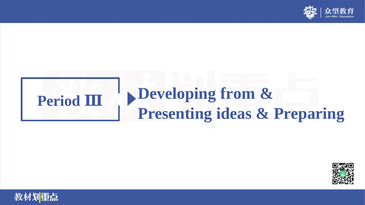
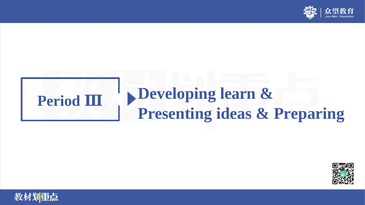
from: from -> learn (238, 94)
